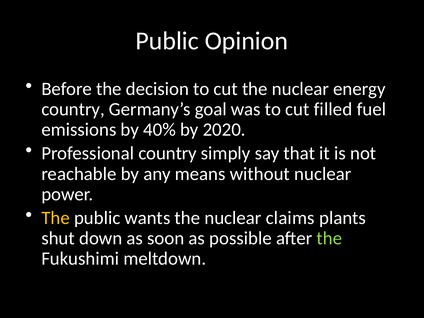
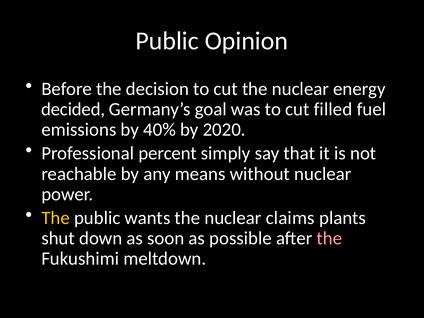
country: country -> decided (73, 109)
Professional country: country -> percent (168, 153)
the colour: light green -> pink (329, 238)
